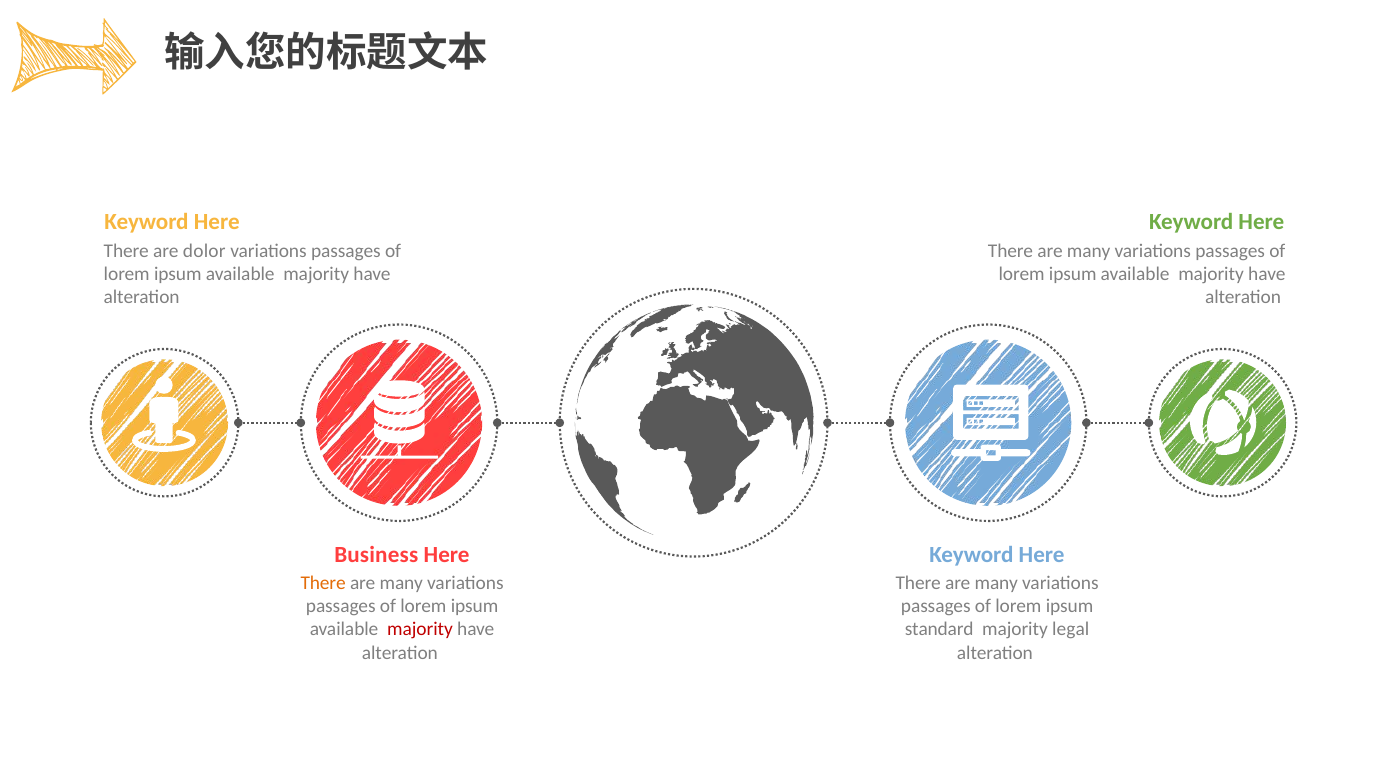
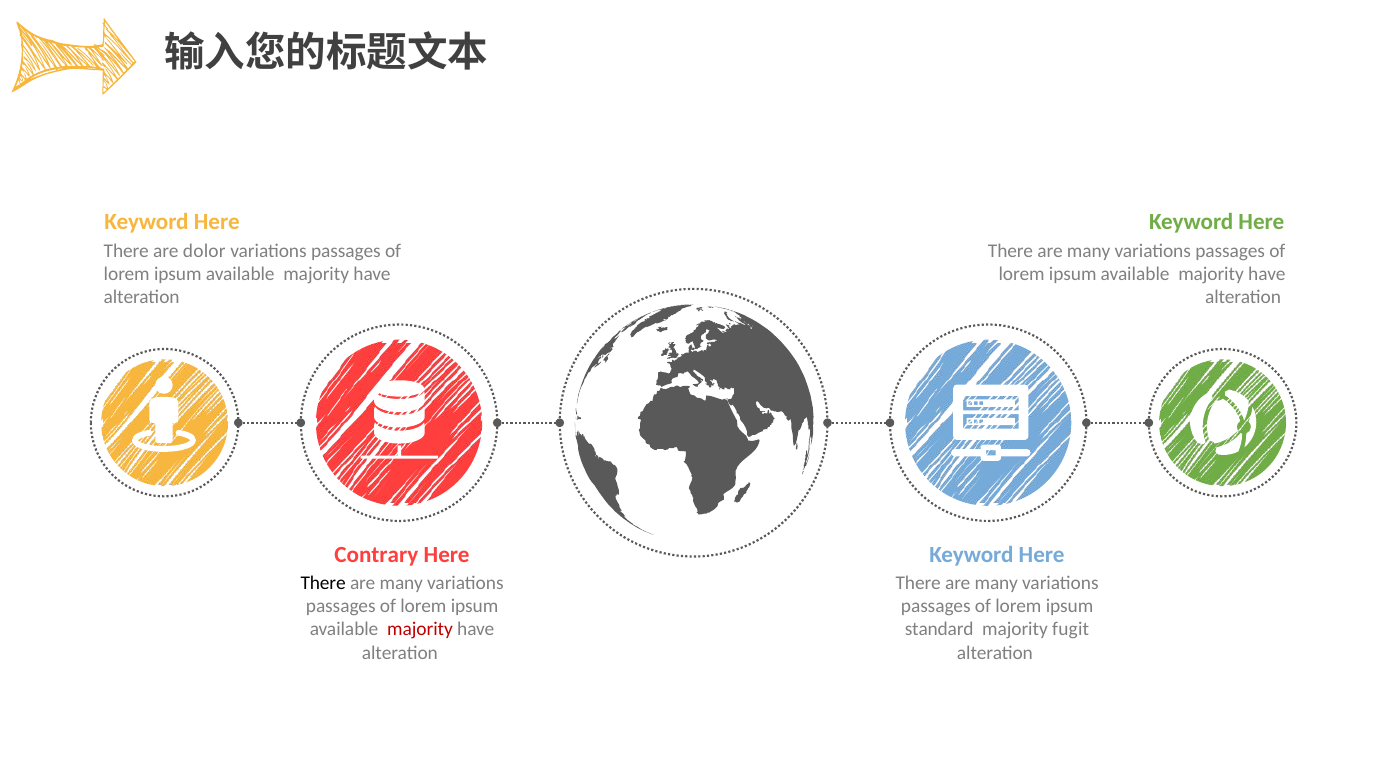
Business: Business -> Contrary (376, 555)
There colour: orange -> black (323, 583)
legal: legal -> fugit (1071, 630)
